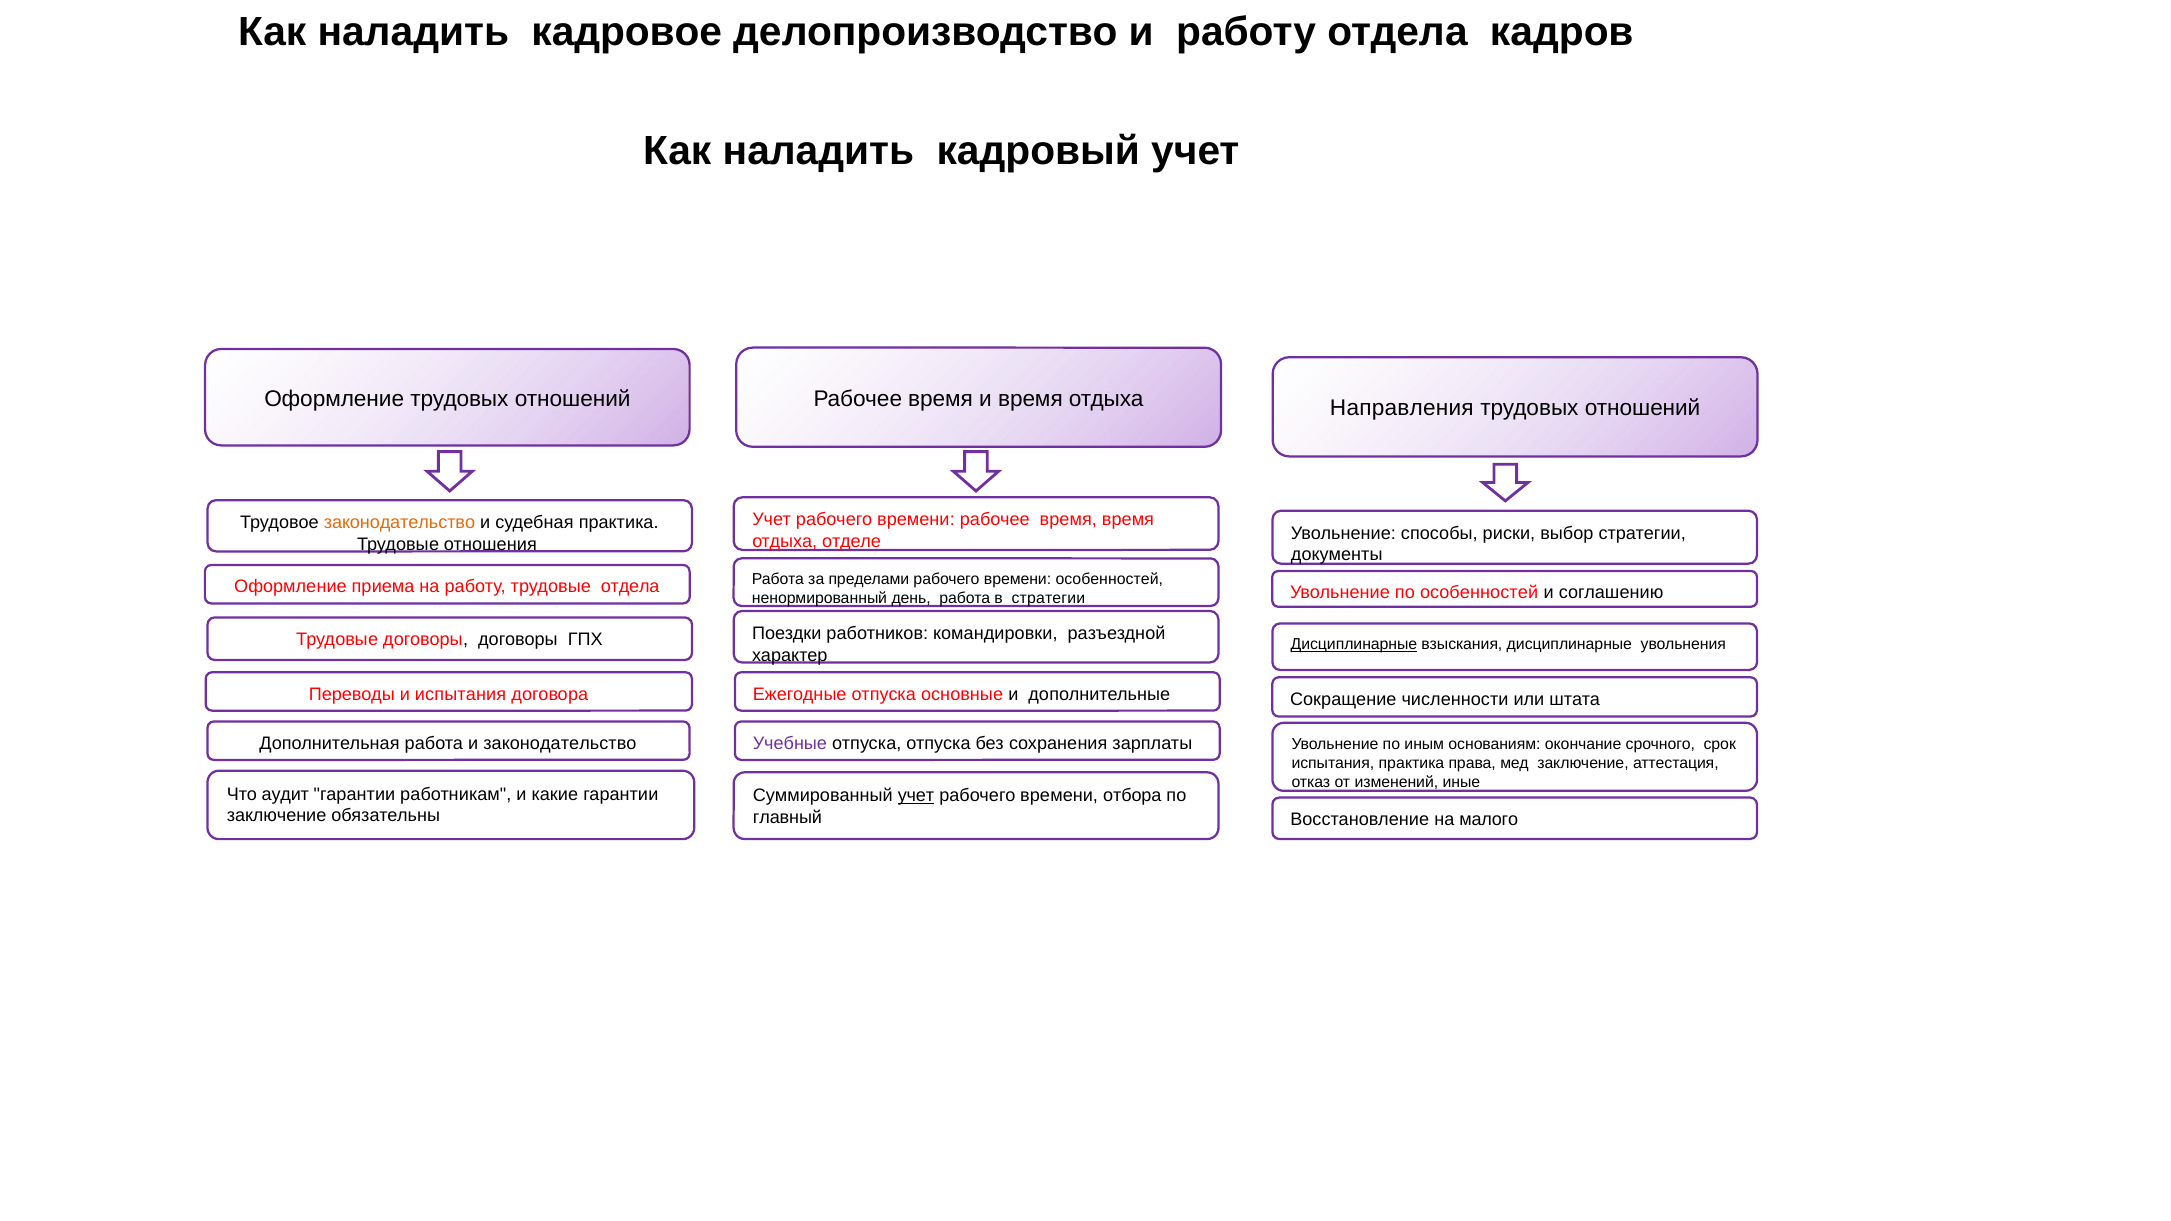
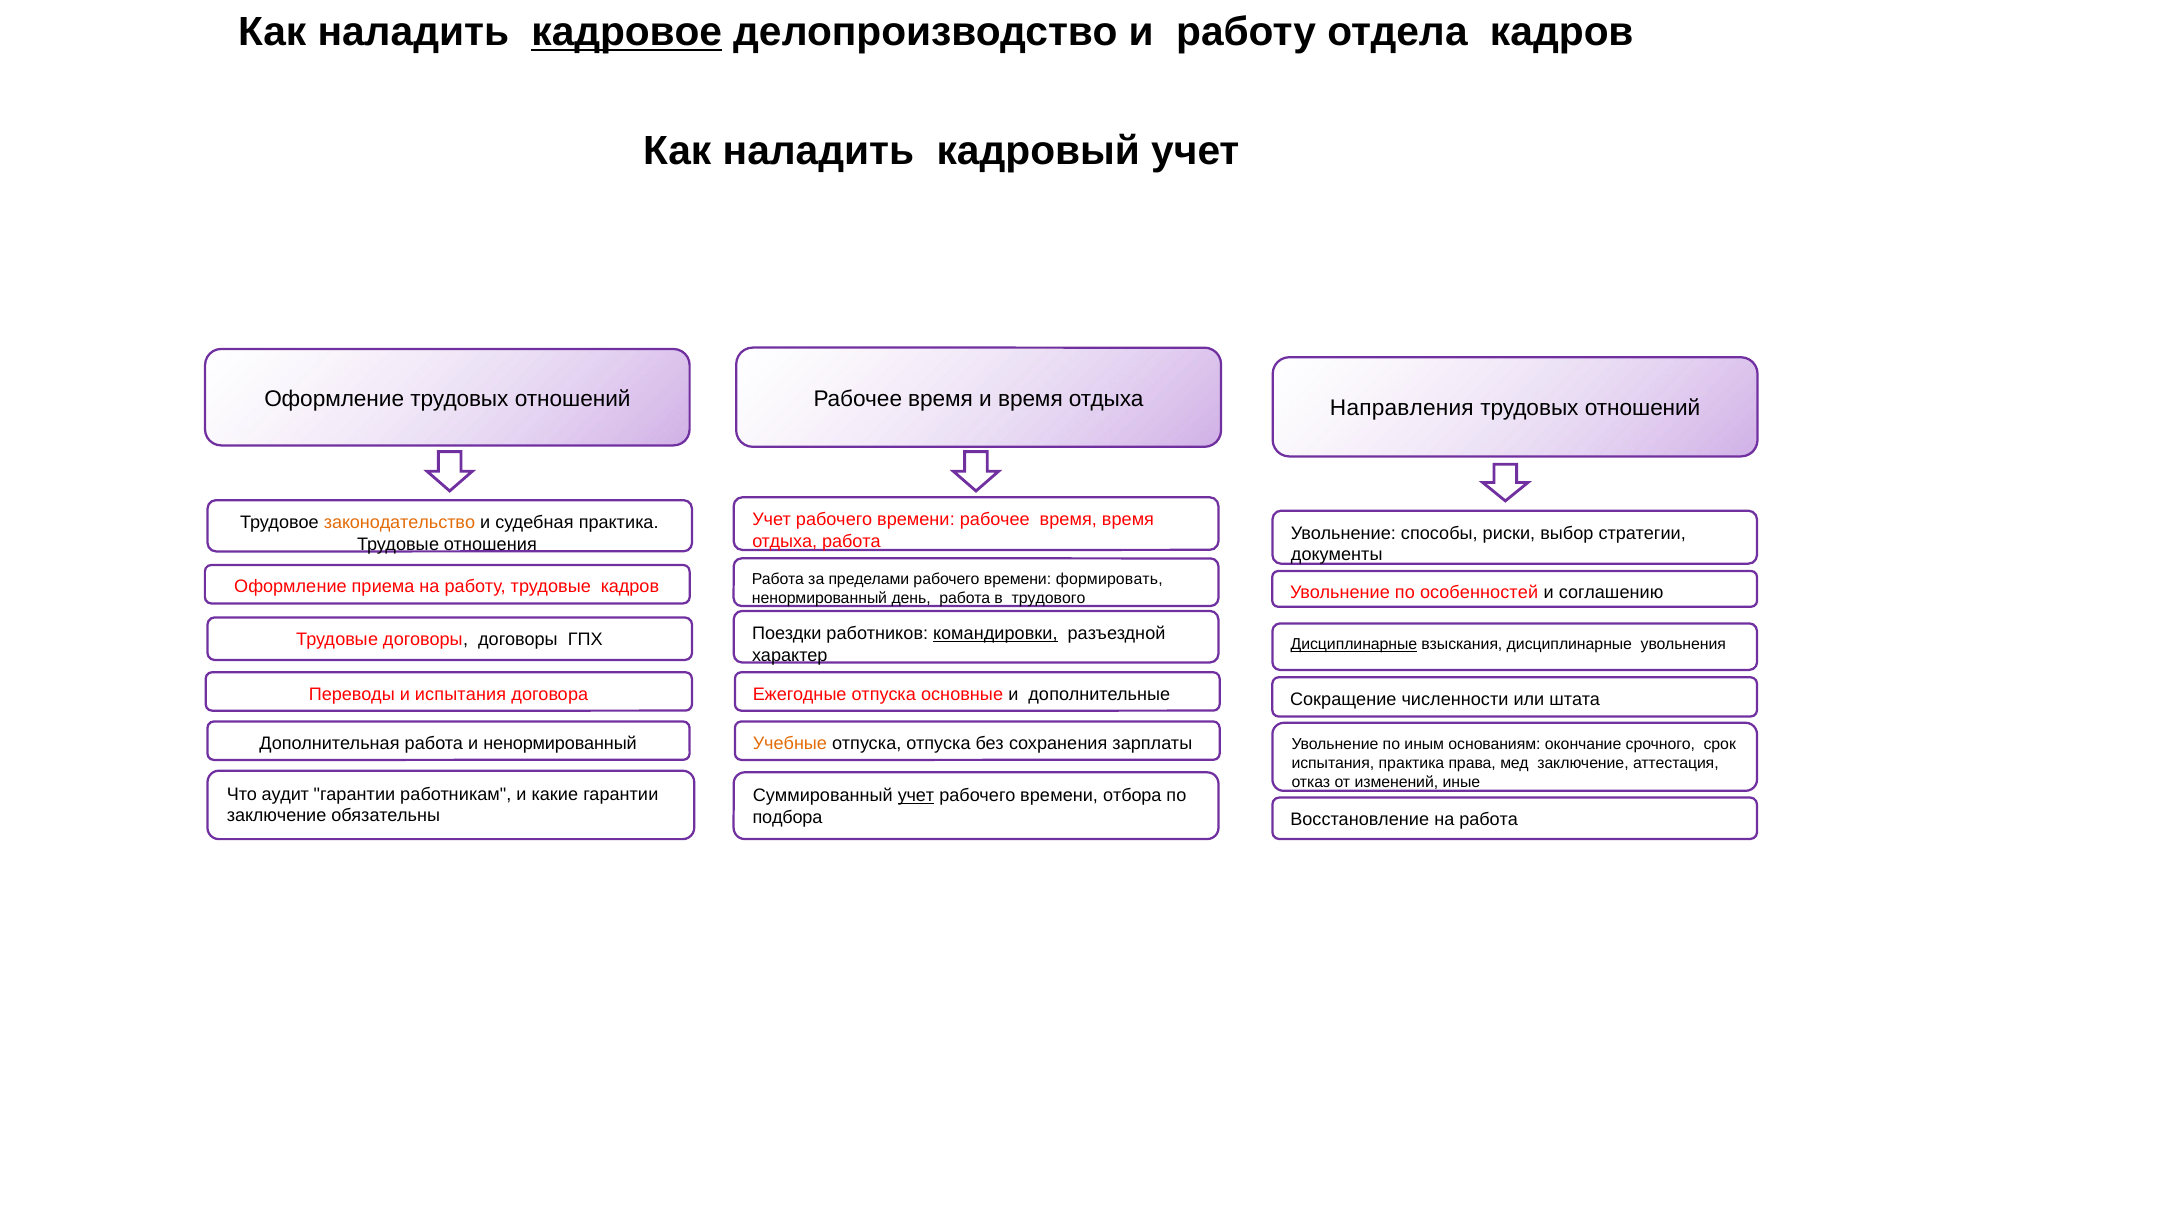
кадровое underline: none -> present (627, 32)
отдыха отделе: отделе -> работа (851, 542)
времени особенностей: особенностей -> формировать (1109, 579)
трудовые отдела: отдела -> кадров (630, 587)
в стратегии: стратегии -> трудового (1049, 598)
командировки underline: none -> present (995, 634)
и законодательство: законодательство -> ненормированный (560, 744)
Учебные colour: purple -> orange (790, 744)
главный: главный -> подбора (787, 817)
на малого: малого -> работа (1489, 820)
